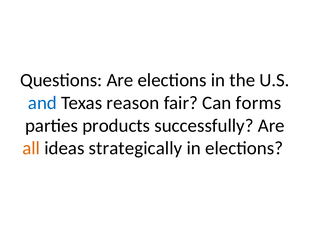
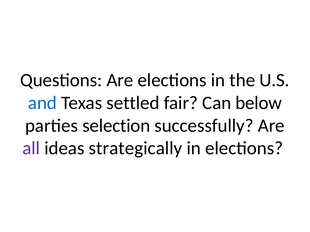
reason: reason -> settled (133, 103)
forms: forms -> below (259, 103)
products: products -> selection (116, 126)
all colour: orange -> purple (31, 149)
